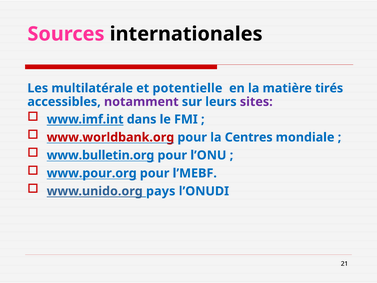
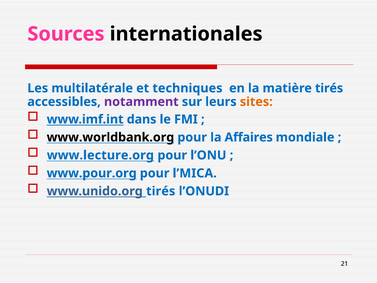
potentielle: potentielle -> techniques (187, 88)
sites colour: purple -> orange (256, 102)
www.worldbank.org colour: red -> black (110, 137)
Centres: Centres -> Affaires (249, 137)
www.bulletin.org: www.bulletin.org -> www.lecture.org (100, 155)
l’MEBF: l’MEBF -> l’MICA (195, 173)
www.unido.org pays: pays -> tirés (161, 191)
